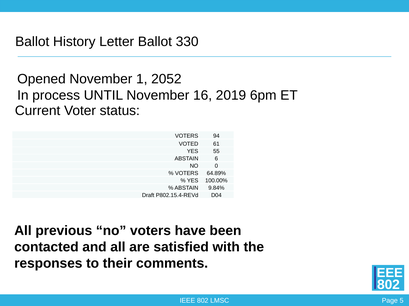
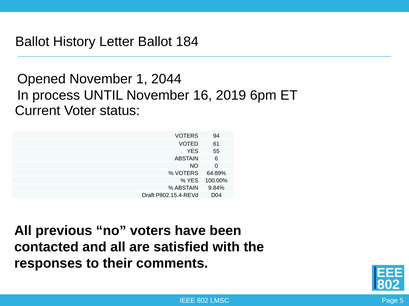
330: 330 -> 184 (187, 42)
2052: 2052 -> 2044 (166, 79)
